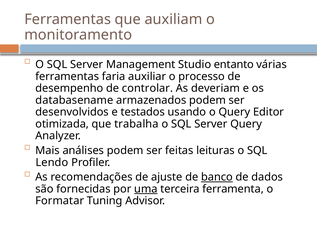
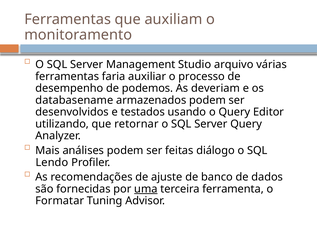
entanto: entanto -> arquivo (234, 64)
controlar: controlar -> podemos (148, 88)
otimizada: otimizada -> utilizando (62, 124)
trabalha: trabalha -> retornar (136, 124)
leituras: leituras -> diálogo (216, 150)
banco underline: present -> none (217, 177)
